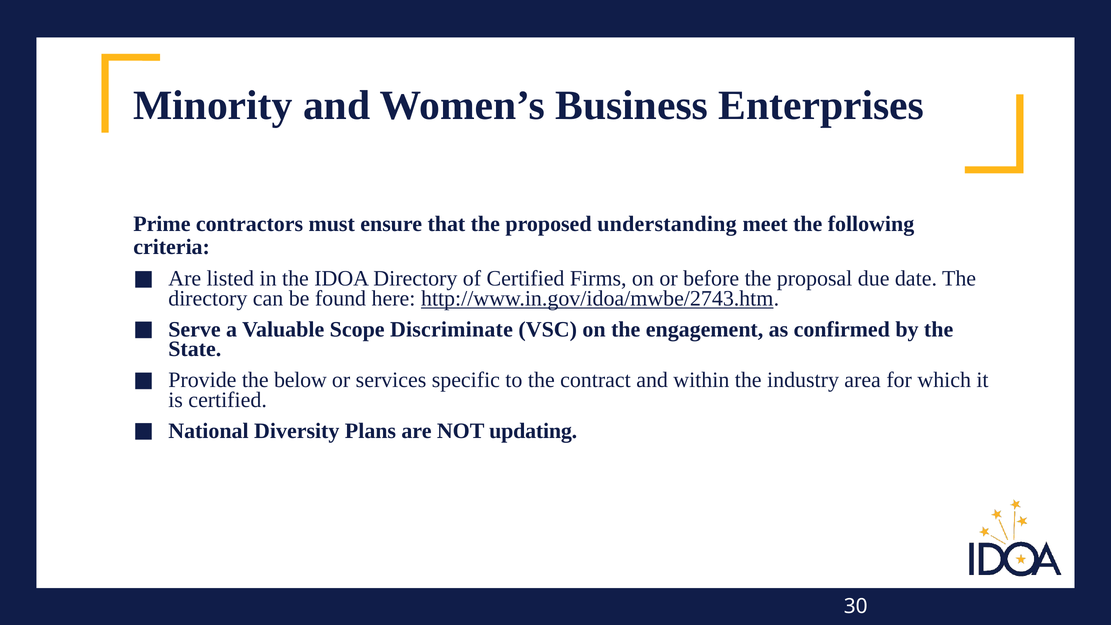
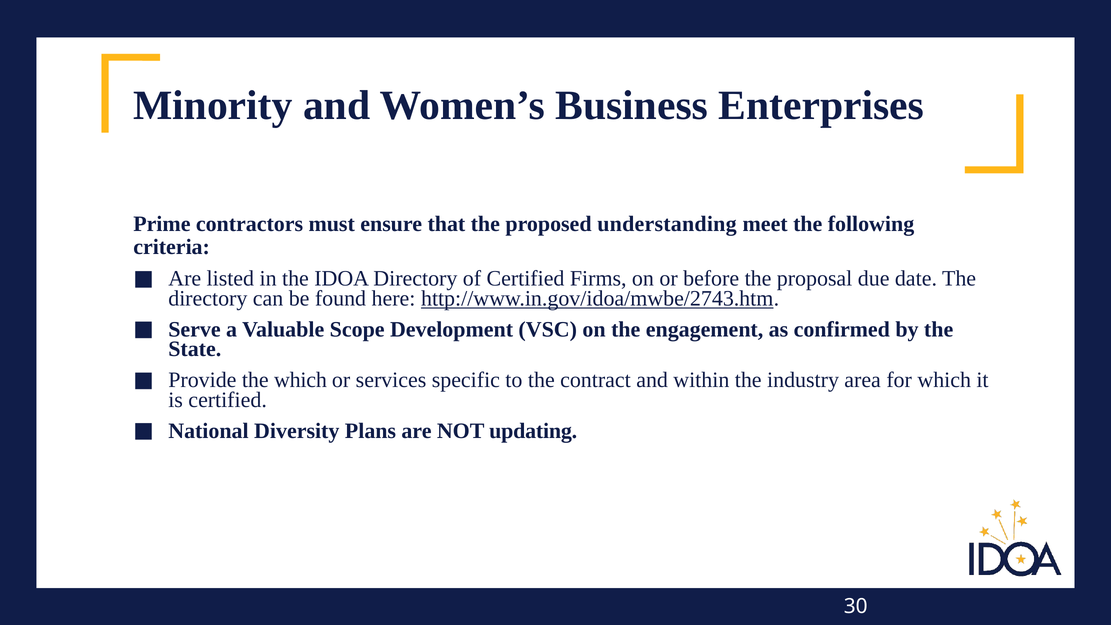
Discriminate: Discriminate -> Development (452, 329)
the below: below -> which (300, 380)
